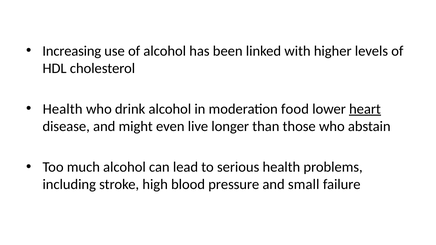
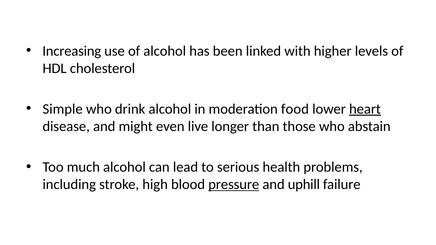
Health: Health -> Simple (63, 109)
pressure underline: none -> present (234, 185)
small: small -> uphill (304, 185)
